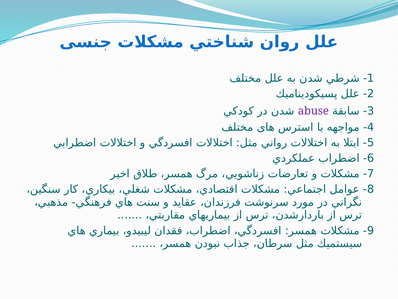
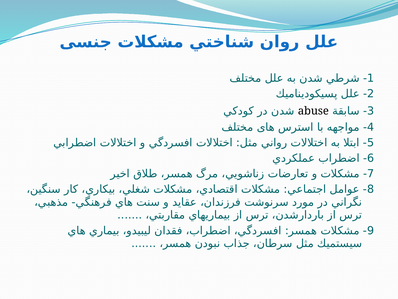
abuse colour: purple -> black (313, 111)
